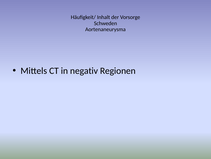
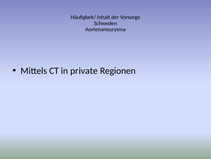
negativ: negativ -> private (84, 71)
